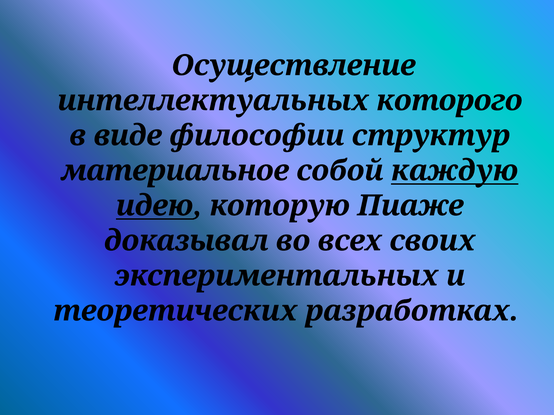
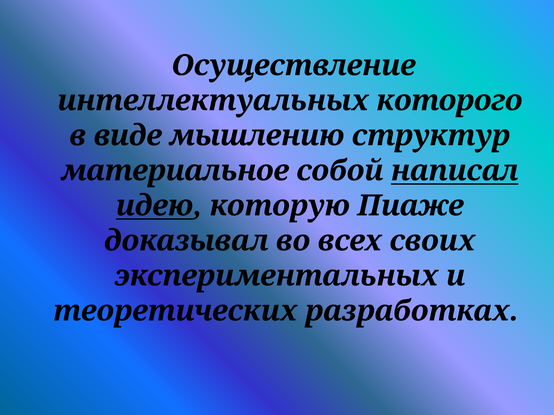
философии: философии -> мышлению (257, 136)
каждую: каждую -> написал (455, 171)
